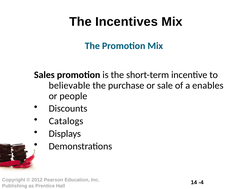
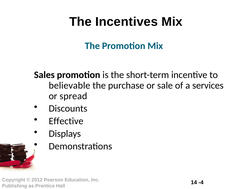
enables: enables -> services (208, 85)
people: people -> spread (73, 96)
Catalogs: Catalogs -> Effective (66, 121)
